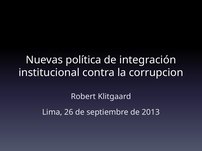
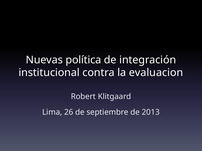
corrupcion: corrupcion -> evaluacion (156, 73)
